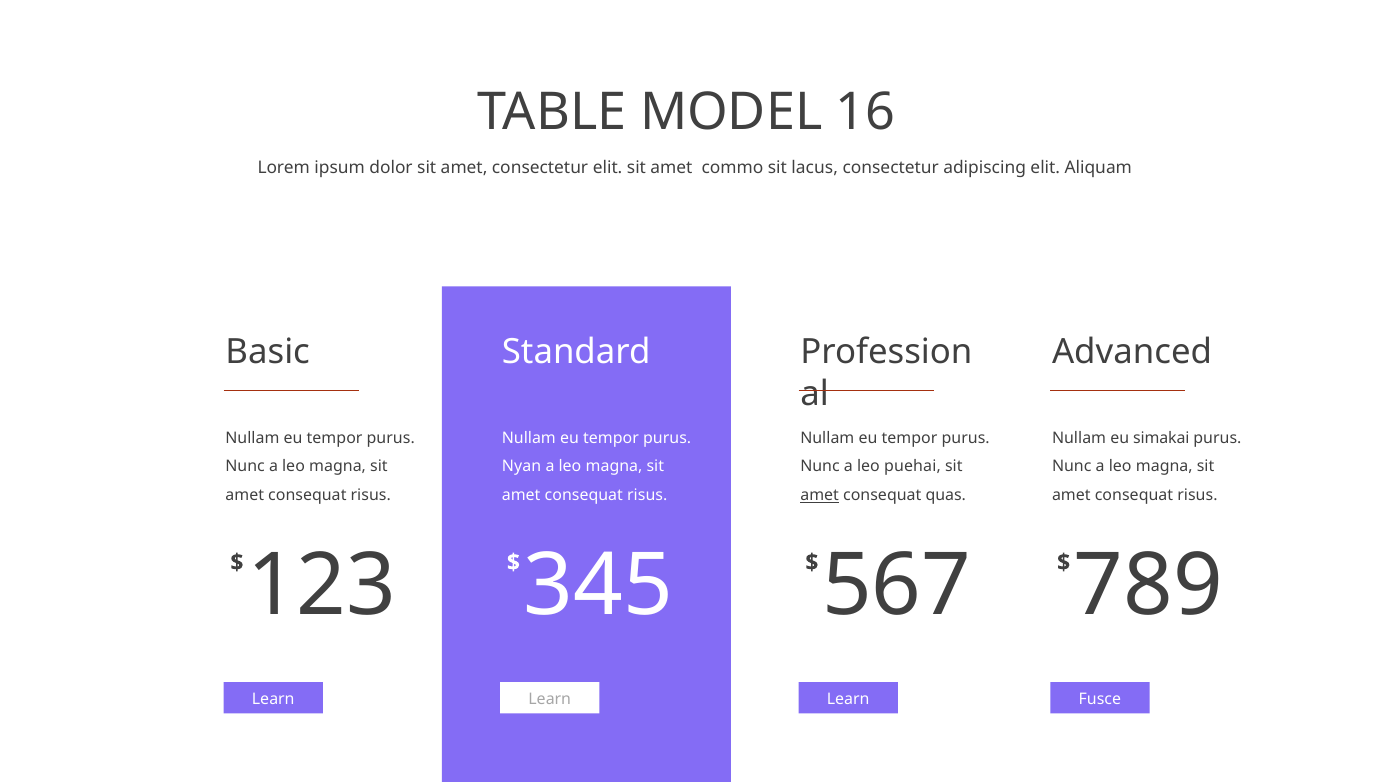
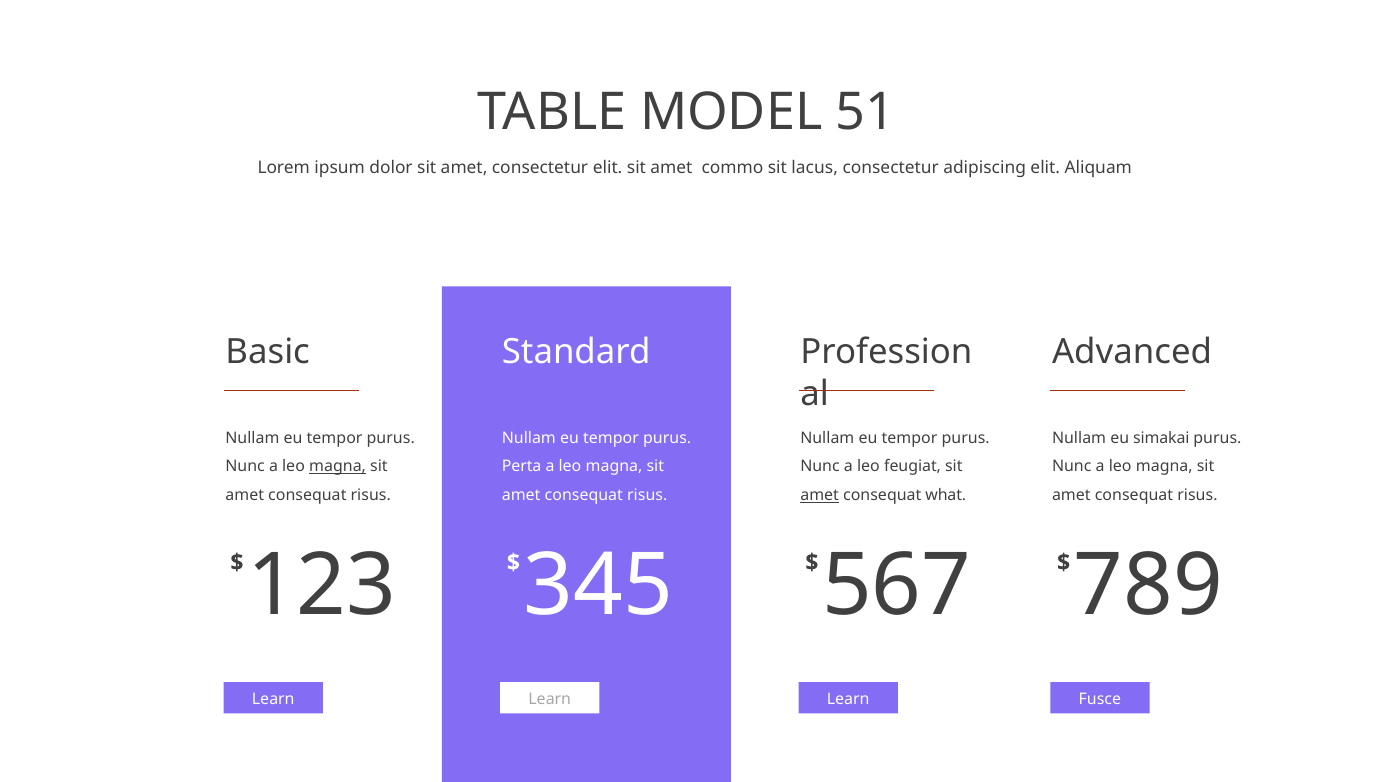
16: 16 -> 51 (866, 112)
magna underline: none -> present (338, 467)
Nyan: Nyan -> Perta (522, 467)
puehai: puehai -> feugiat (913, 467)
quas: quas -> what (946, 496)
